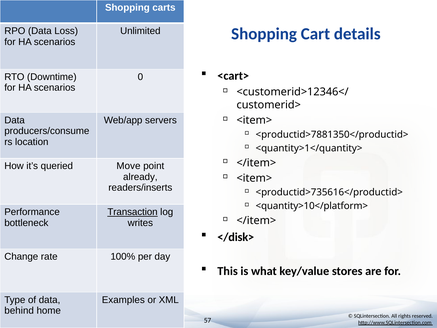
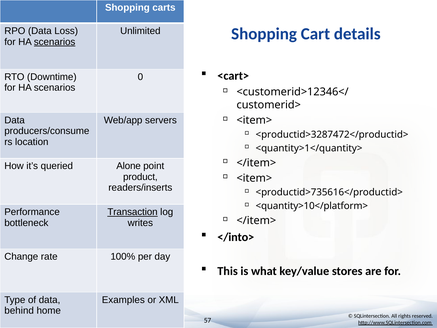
scenarios underline: none -> present (55, 42)
<productid>7881350</productid>: <productid>7881350</productid> -> <productid>3287472</productid> (332, 134)
Move: Move -> Alone (129, 166)
already: already -> product (140, 177)
</disk>: </disk> -> </into> (236, 237)
